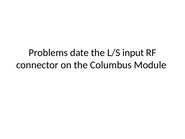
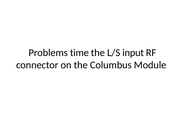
date: date -> time (79, 53)
